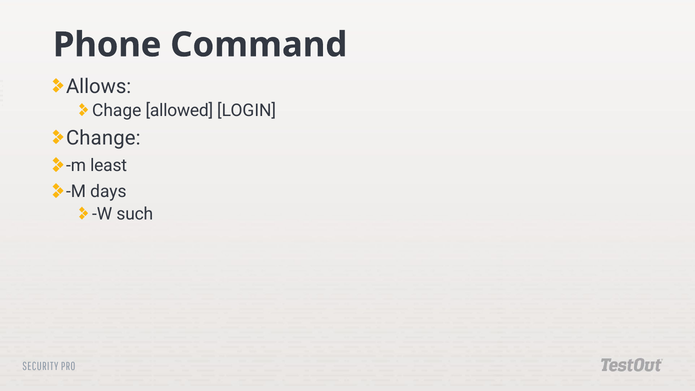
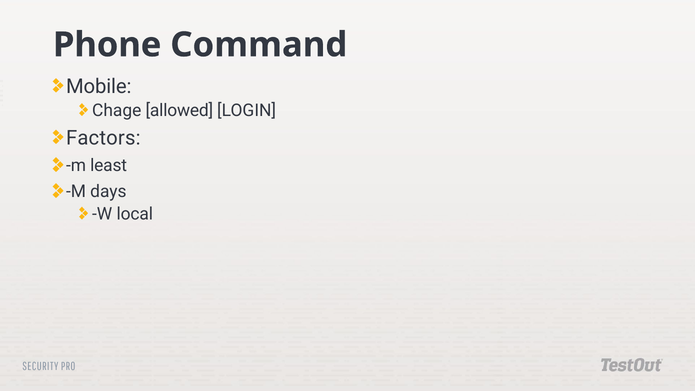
Allows: Allows -> Mobile (99, 86)
Change: Change -> Factors (103, 138)
such: such -> local (135, 214)
